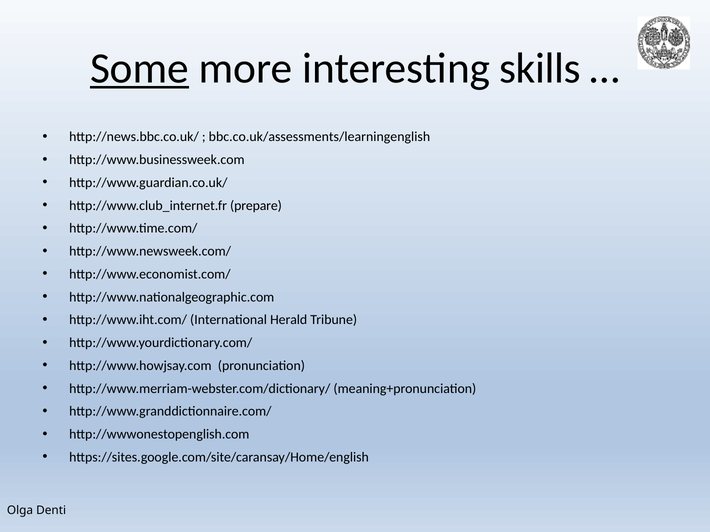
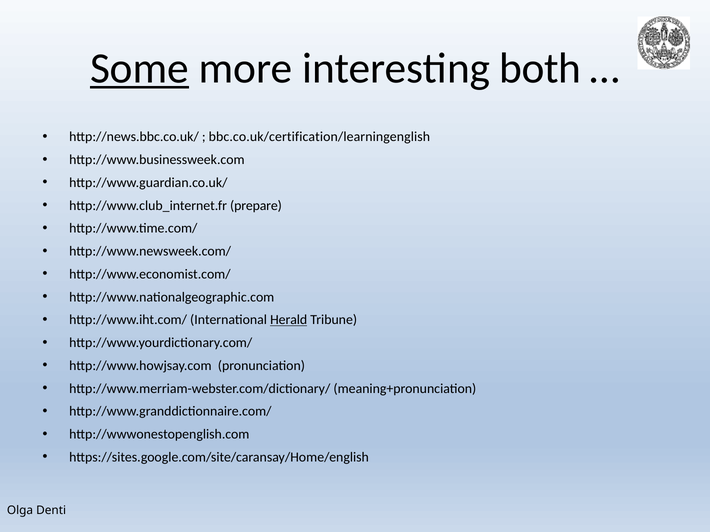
skills: skills -> both (540, 69)
bbc.co.uk/assessments/learningenglish: bbc.co.uk/assessments/learningenglish -> bbc.co.uk/certification/learningenglish (319, 137)
Herald underline: none -> present (289, 320)
